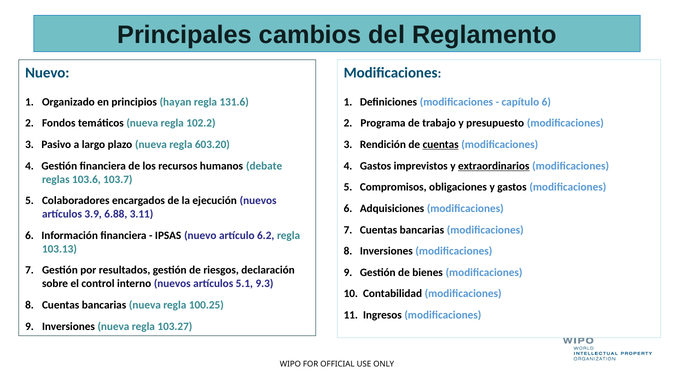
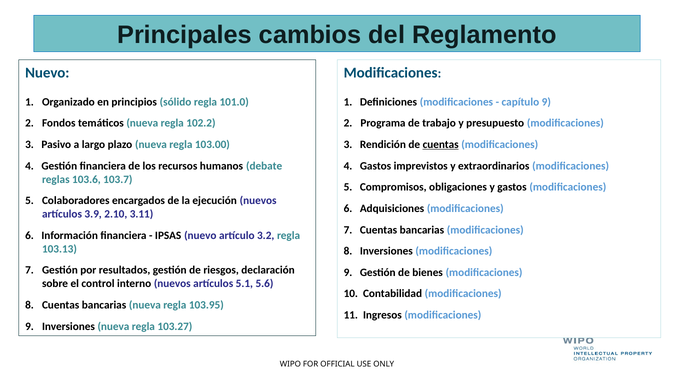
hayan: hayan -> sólido (176, 102)
131.6: 131.6 -> 101.0 (234, 102)
capítulo 6: 6 -> 9 (546, 102)
603.20: 603.20 -> 103.00 (212, 145)
extraordinarios underline: present -> none (494, 166)
6.88: 6.88 -> 2.10 (116, 214)
6.2: 6.2 -> 3.2 (266, 236)
9.3: 9.3 -> 5.6 (264, 284)
100.25: 100.25 -> 103.95 (206, 305)
